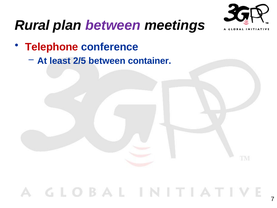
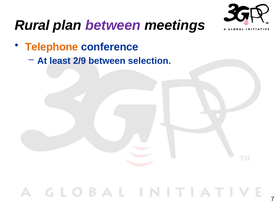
Telephone colour: red -> orange (52, 47)
2/5: 2/5 -> 2/9 (80, 61)
container: container -> selection (149, 61)
